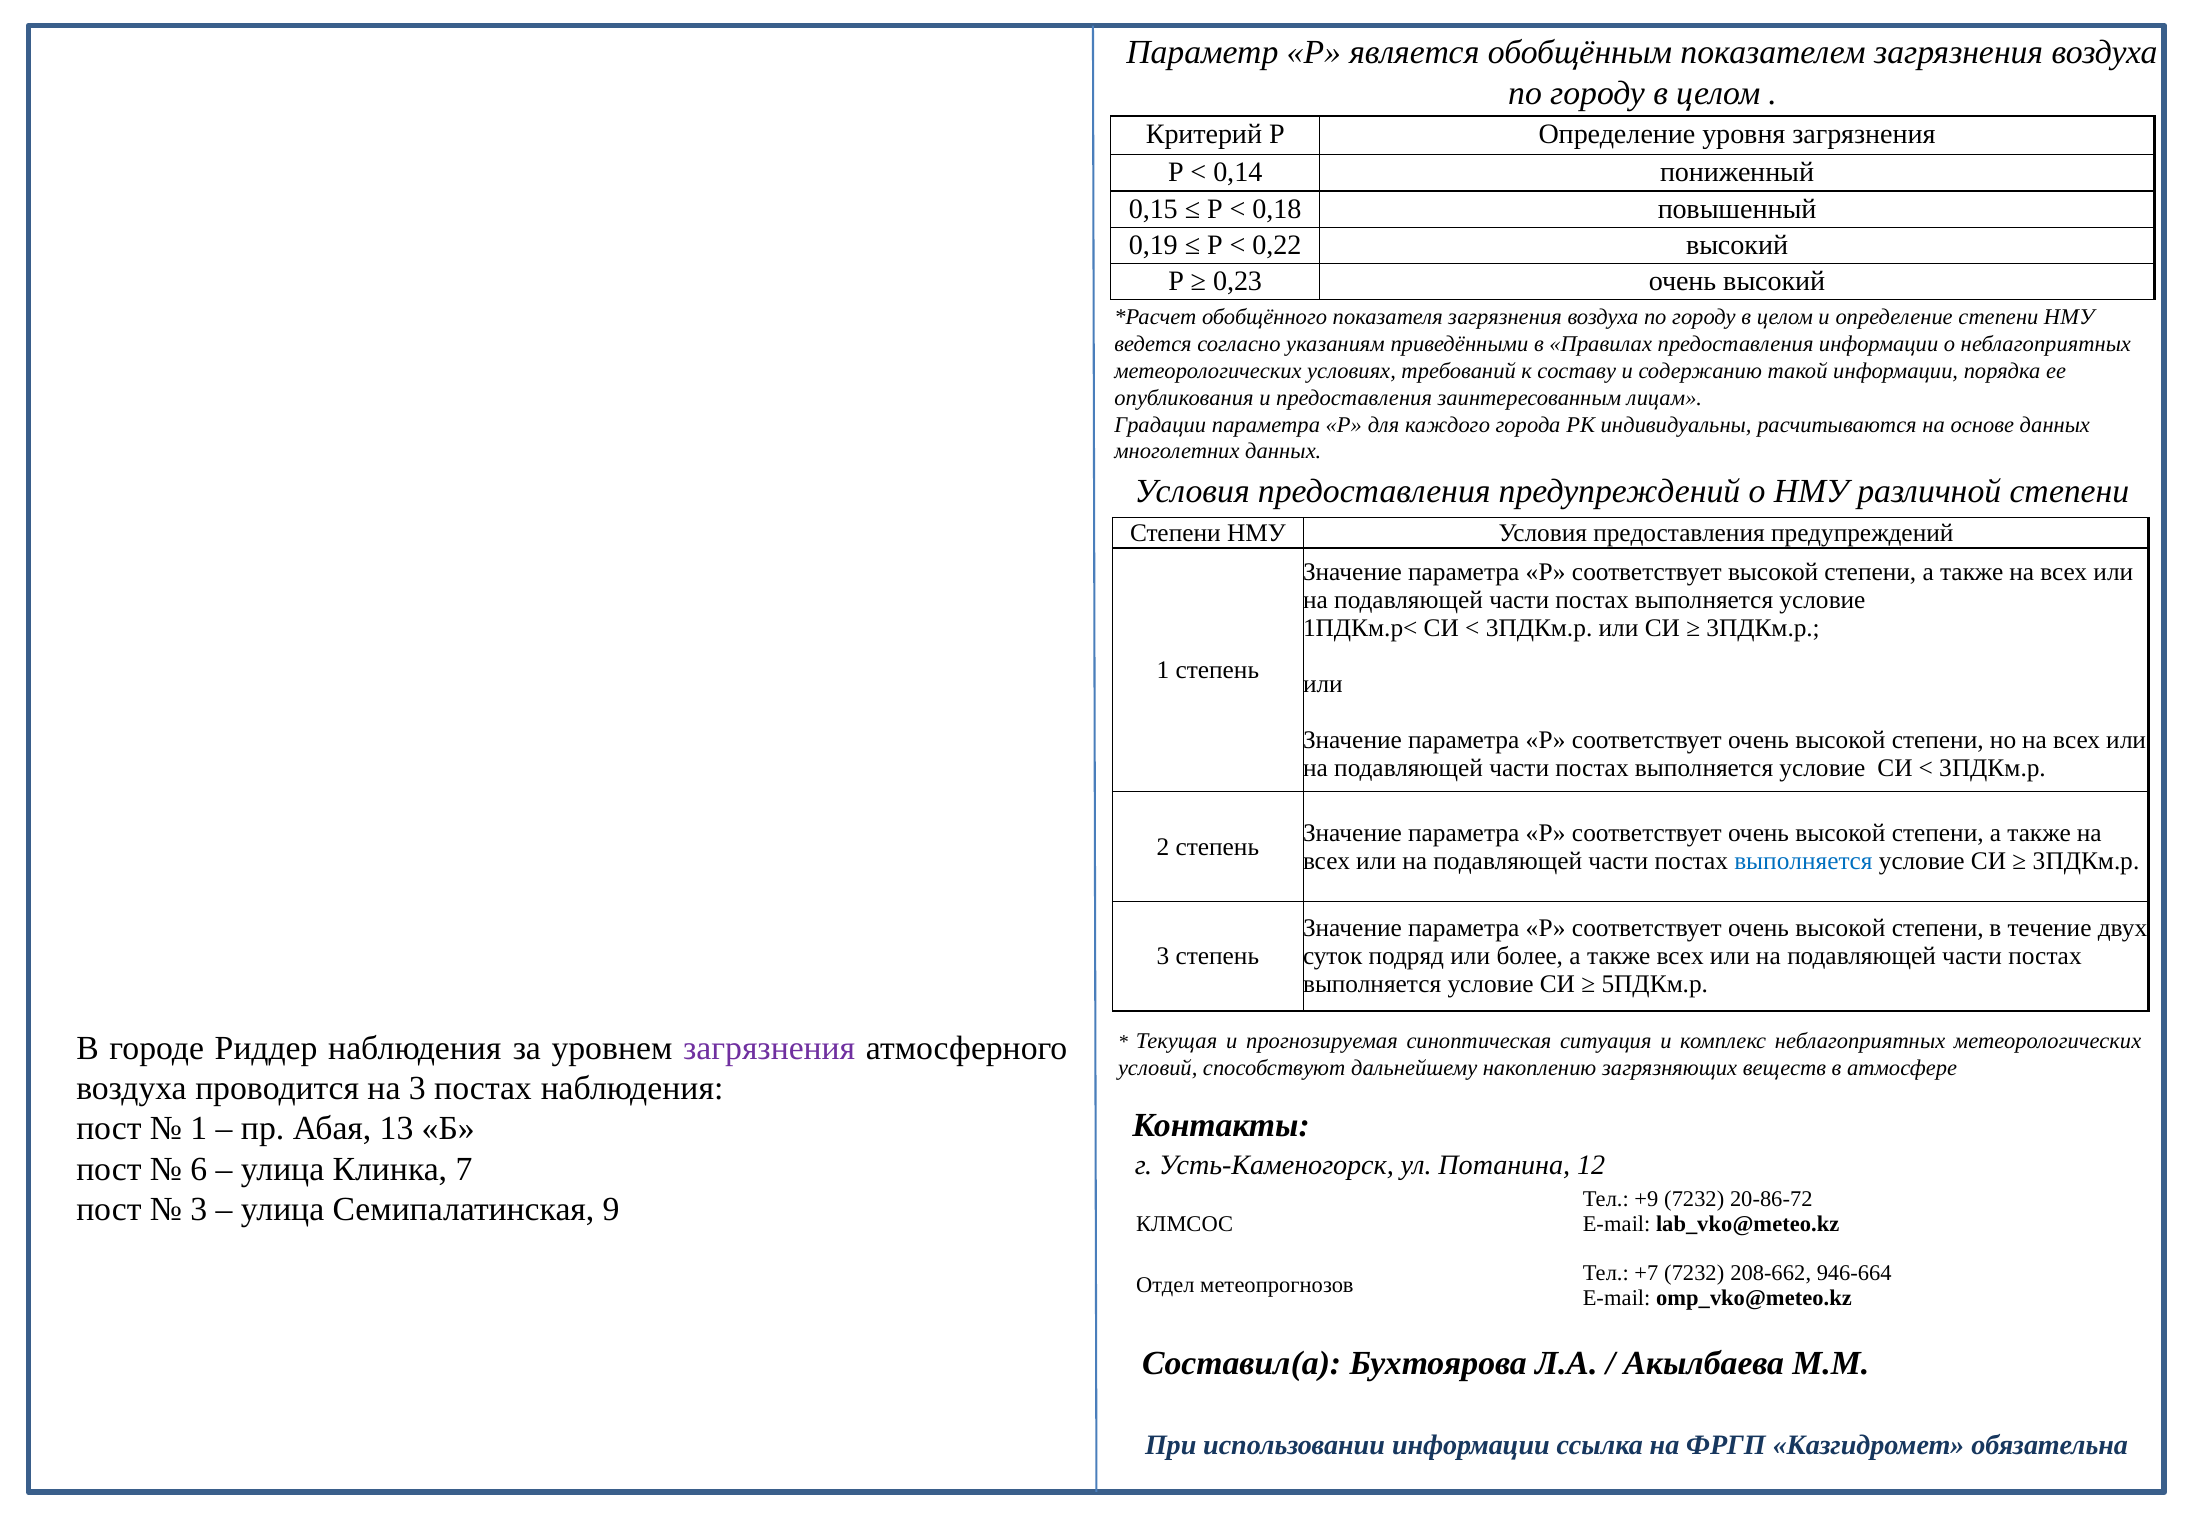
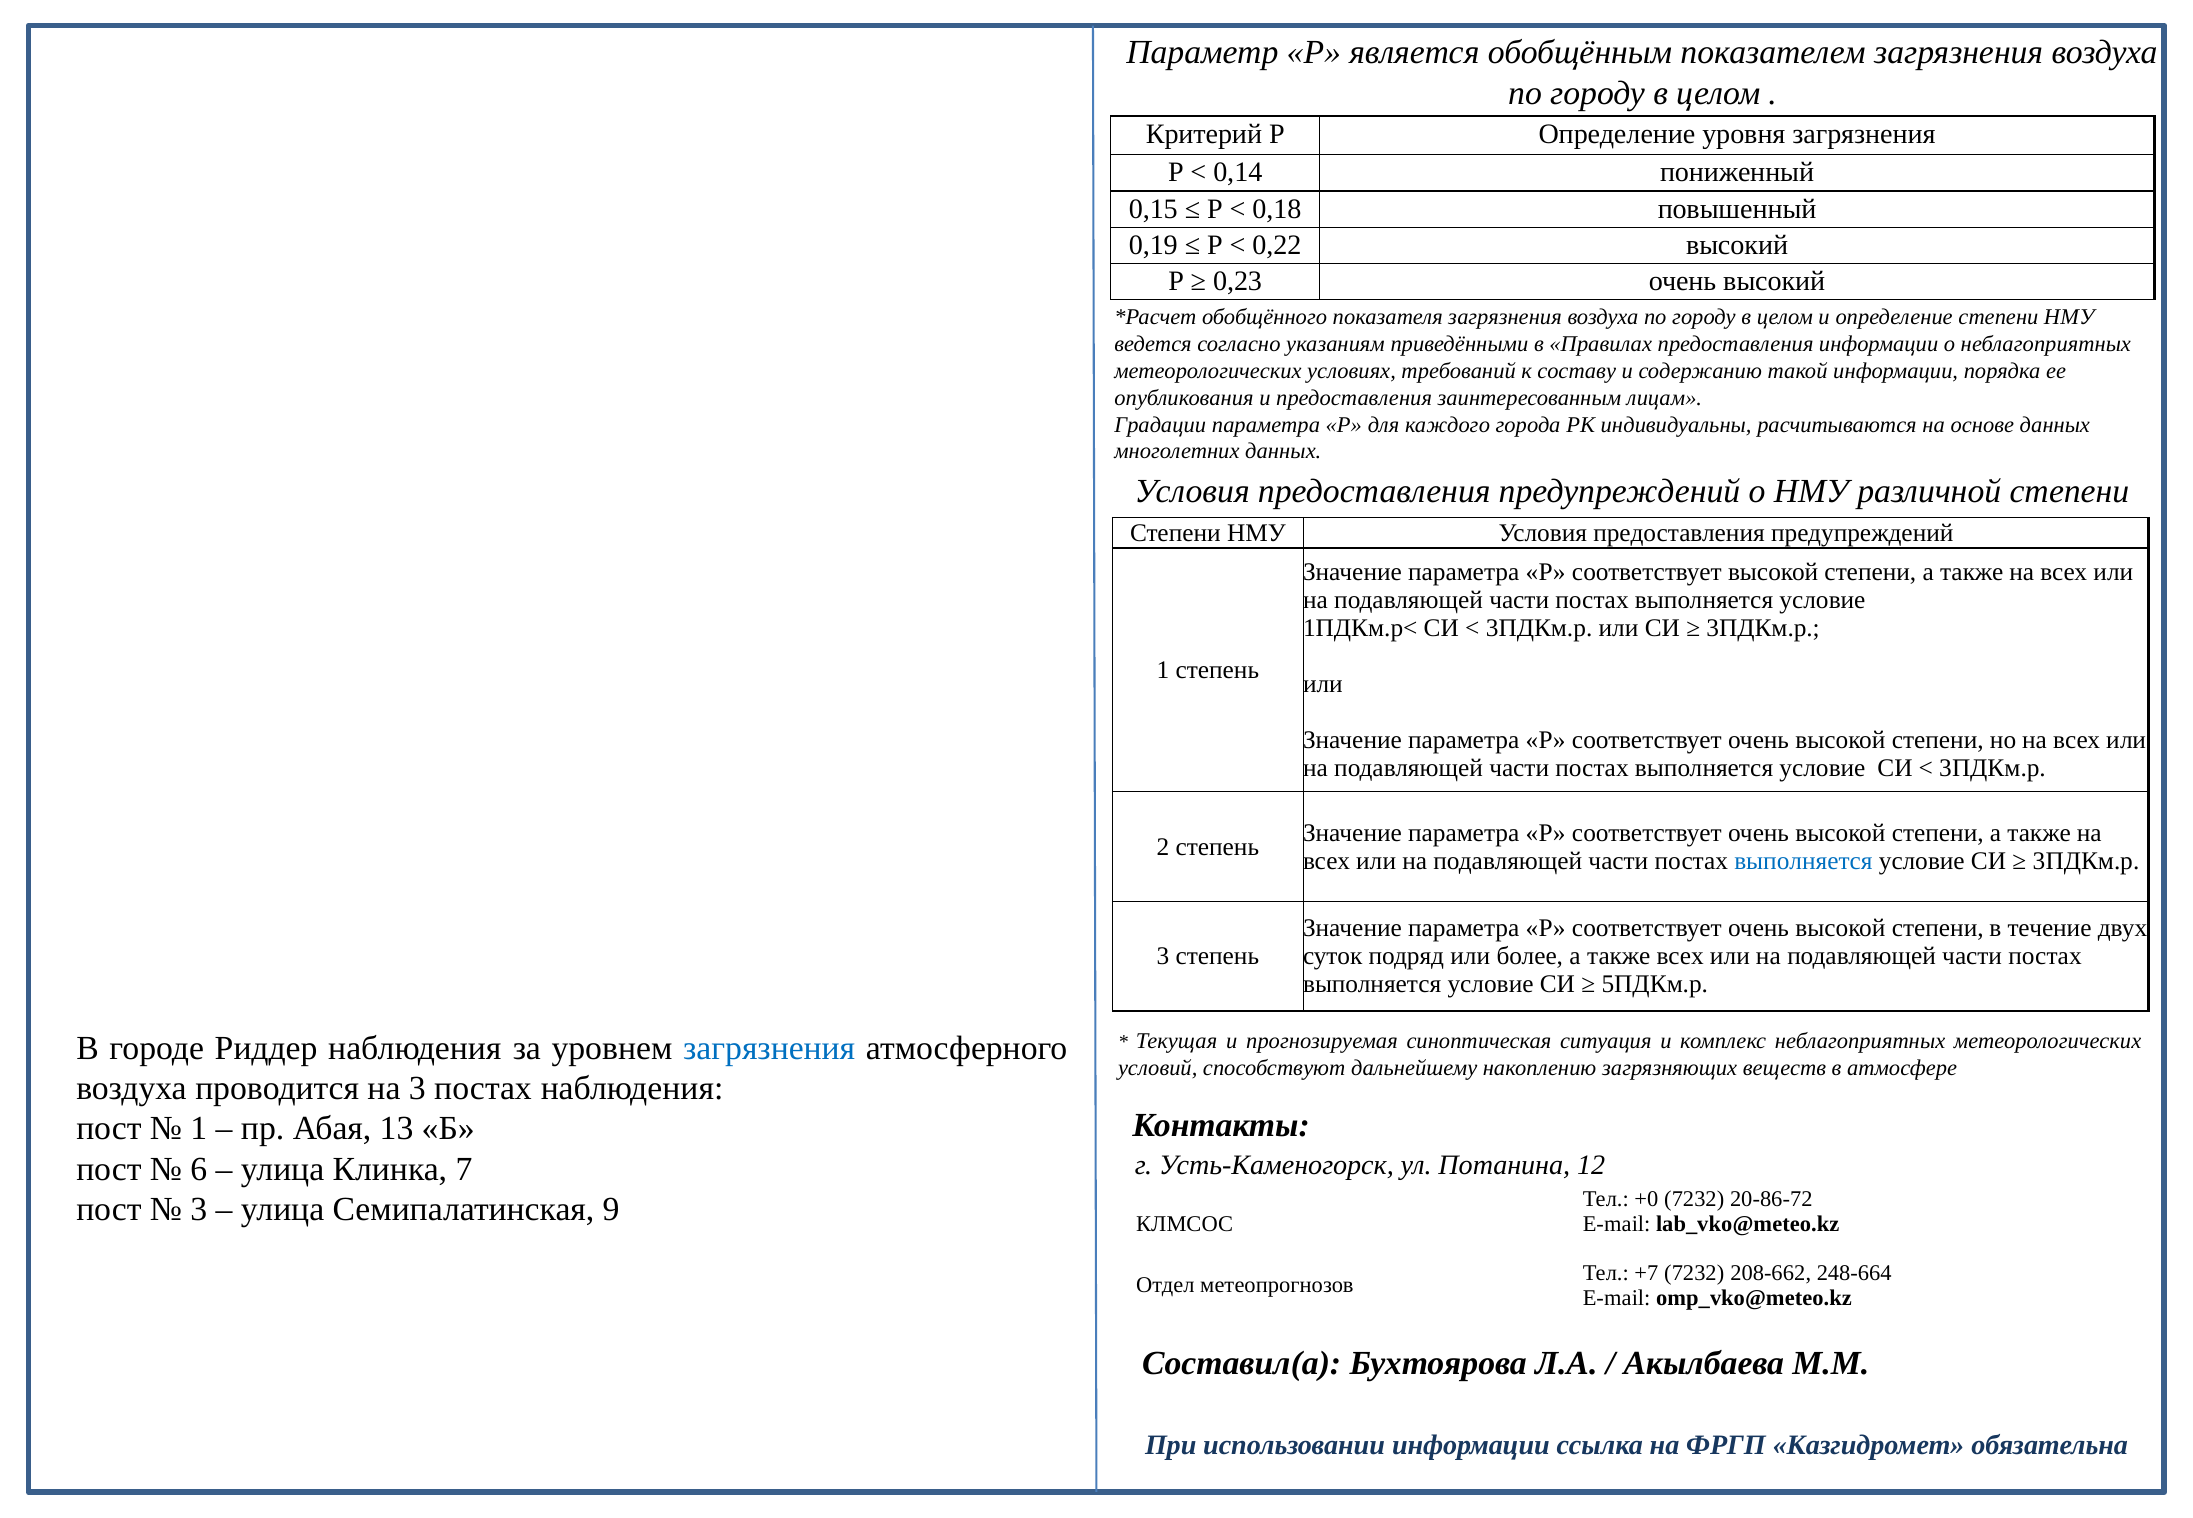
загрязнения colour: purple -> blue (769, 1048)
+9: +9 -> +0 (1646, 1199)
946-664: 946-664 -> 248-664 (1854, 1273)
